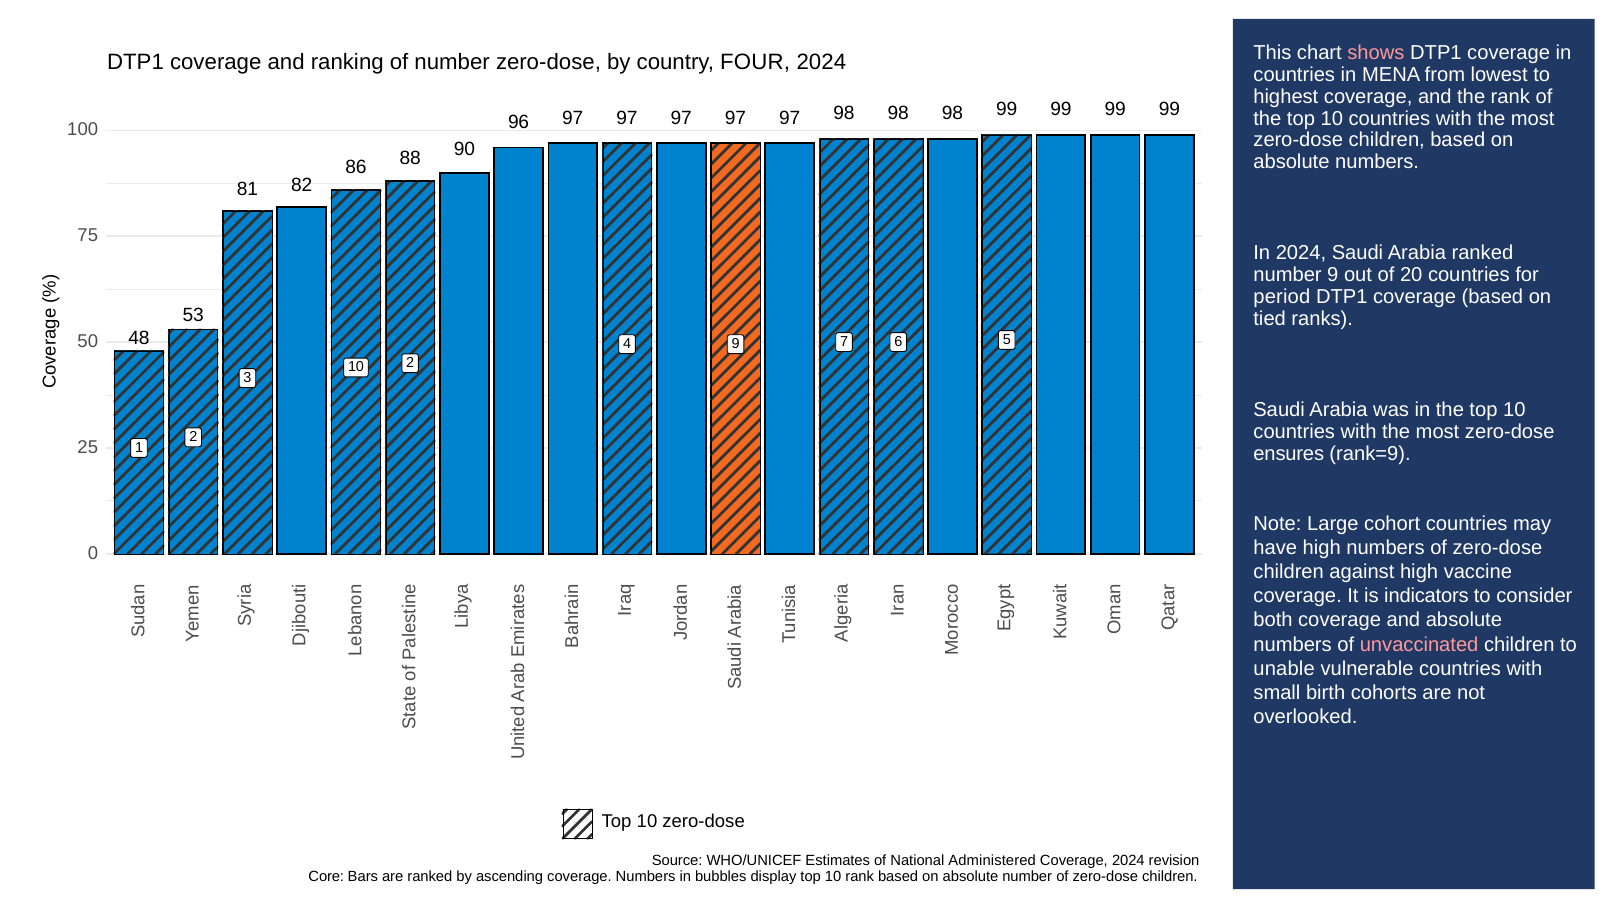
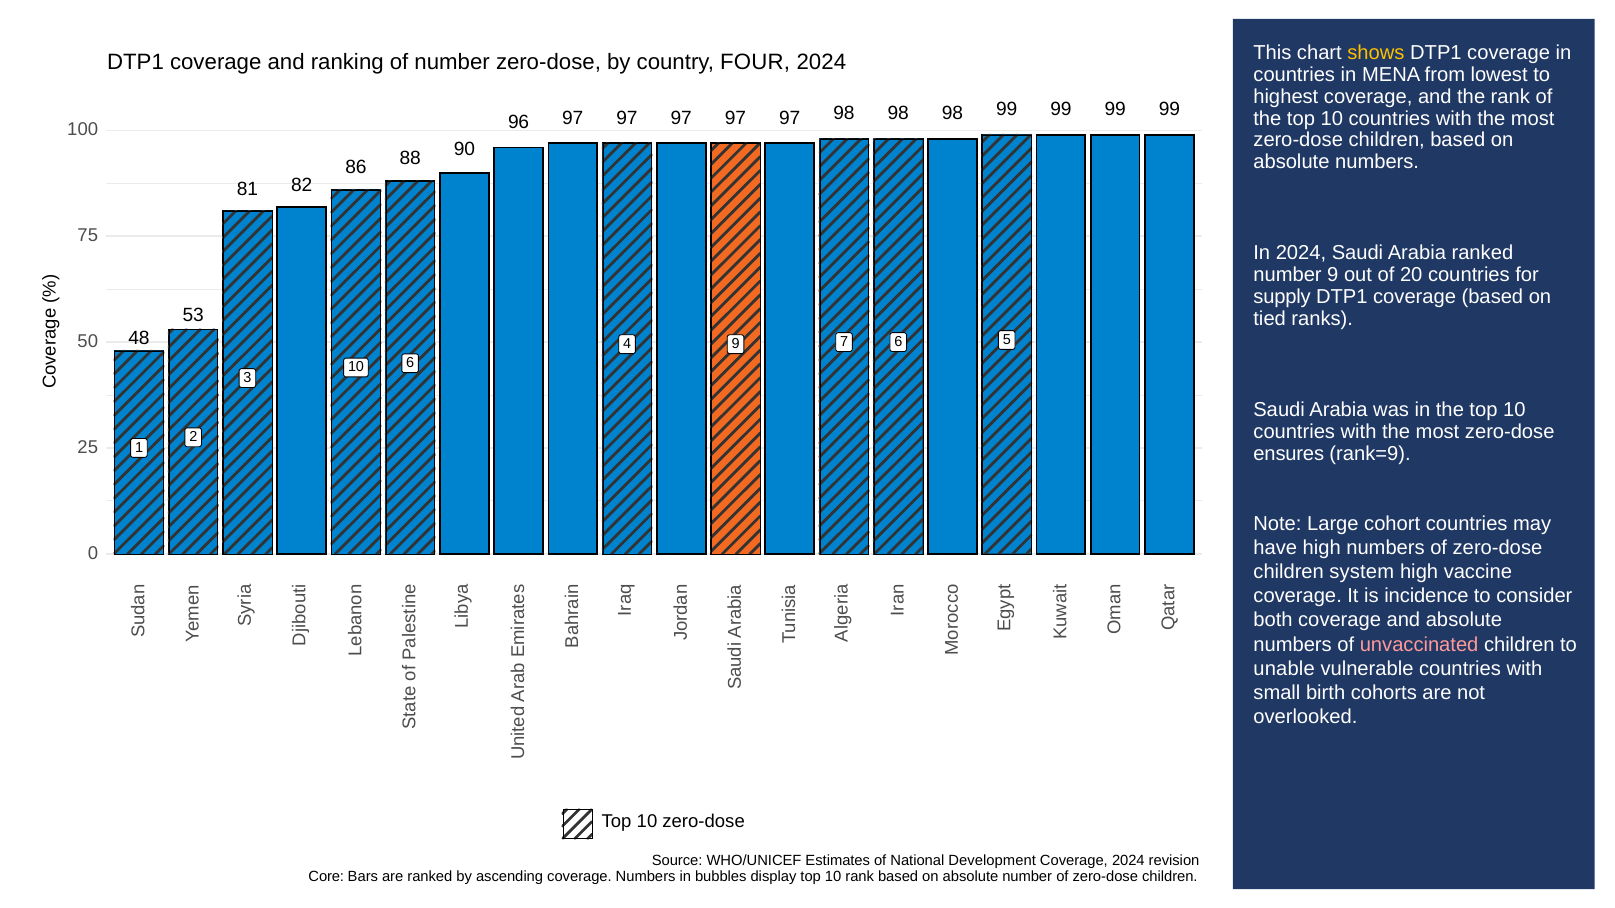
shows colour: pink -> yellow (1376, 53)
period: period -> supply (1282, 297)
10 2: 2 -> 6 (410, 363)
against: against -> system (1362, 572)
indicators: indicators -> incidence (1426, 596)
Administered: Administered -> Development (992, 861)
